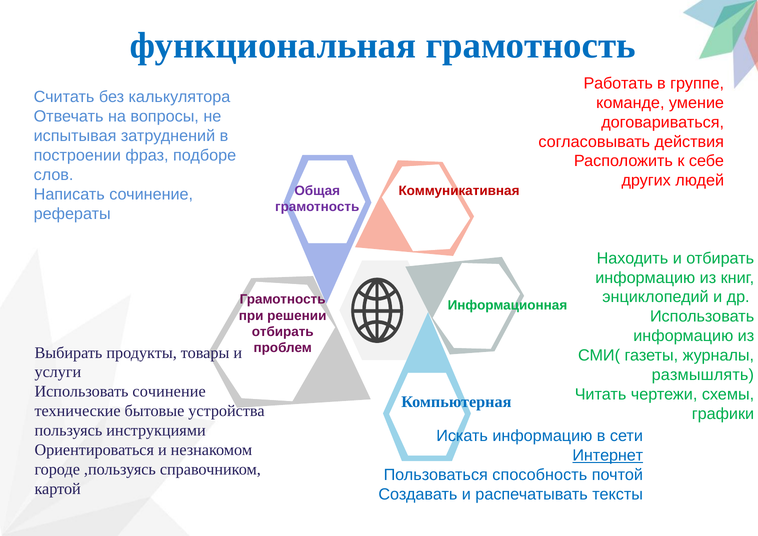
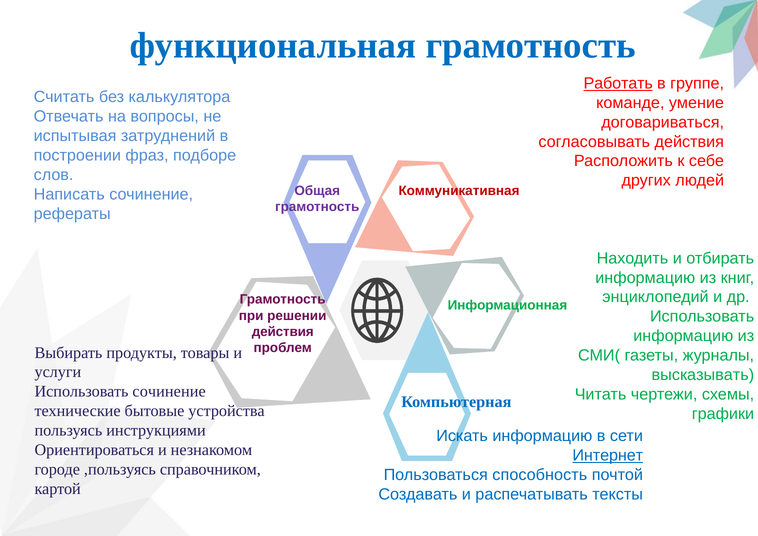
Работать underline: none -> present (618, 83)
отбирать: отбирать -> действия (283, 332)
размышлять: размышлять -> высказывать (703, 375)
